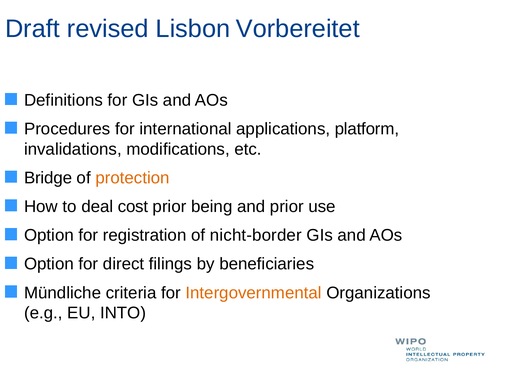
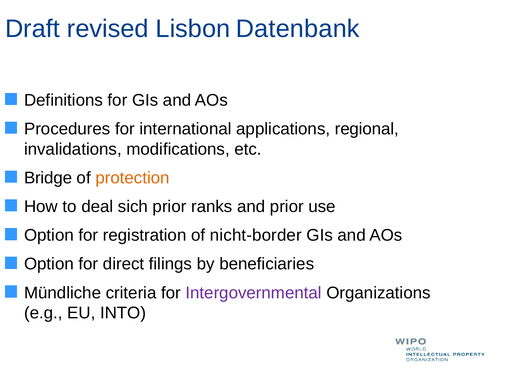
Vorbereitet: Vorbereitet -> Datenbank (298, 29)
platform: platform -> regional (367, 129)
cost: cost -> sich (133, 207)
being: being -> ranks (212, 207)
Intergovernmental colour: orange -> purple (254, 293)
